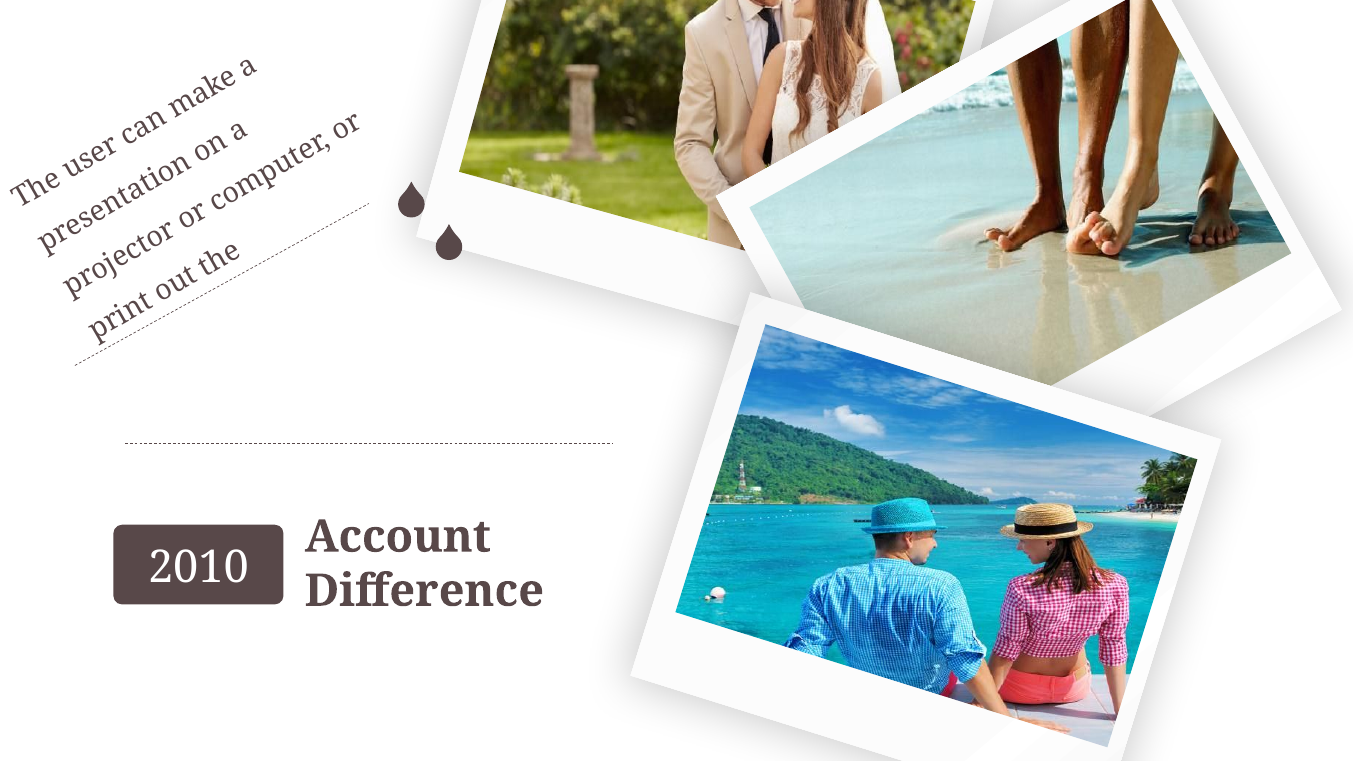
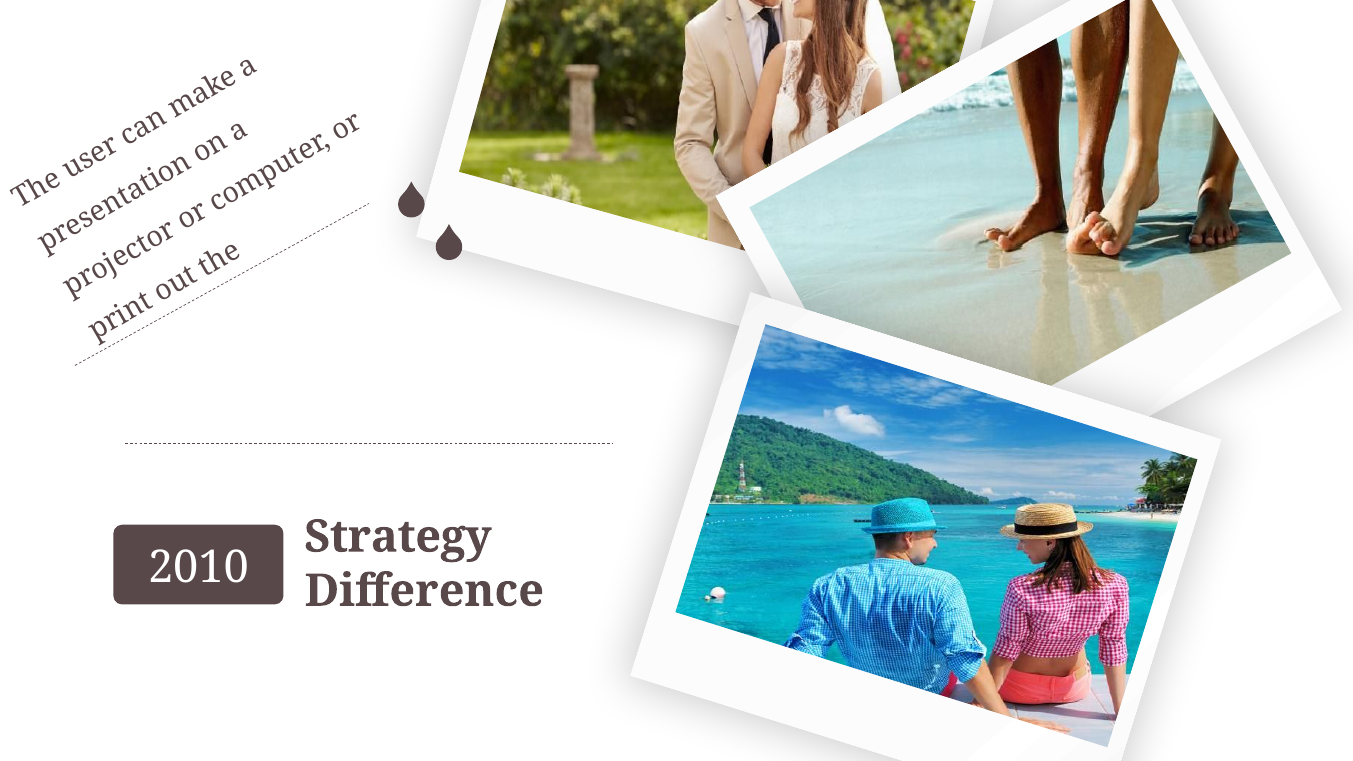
Account: Account -> Strategy (398, 537)
